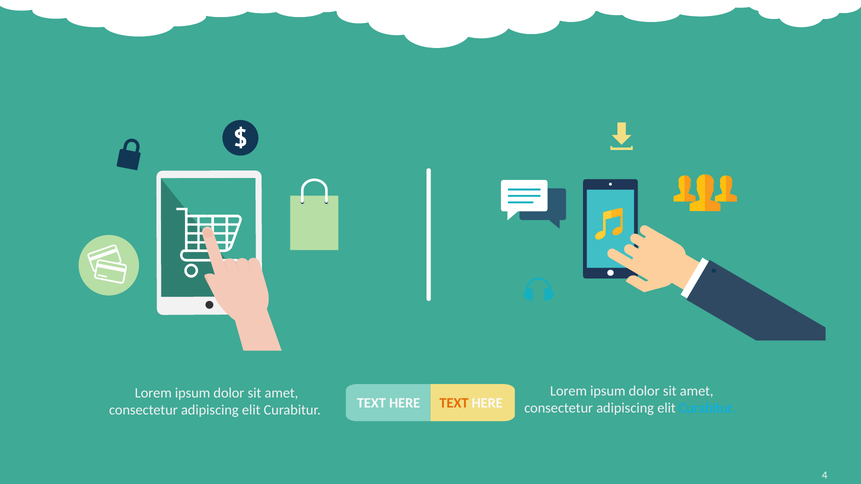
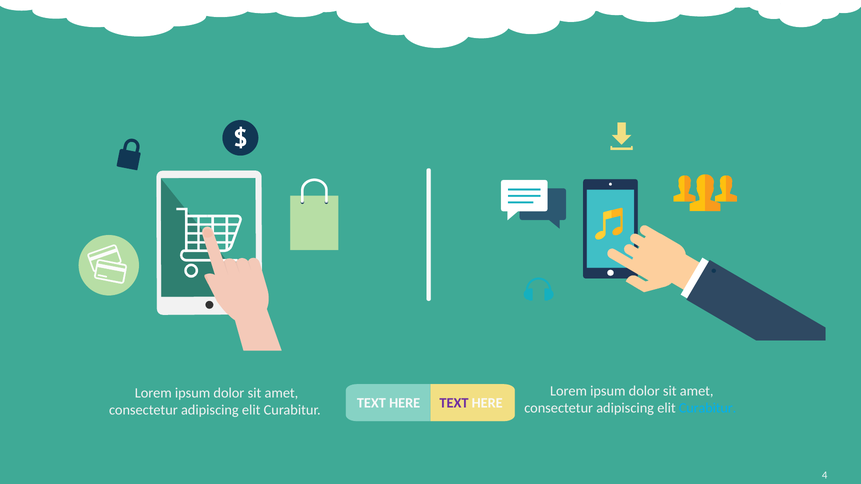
TEXT colour: orange -> purple (454, 403)
